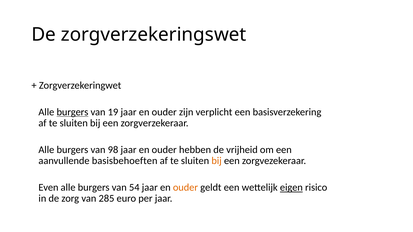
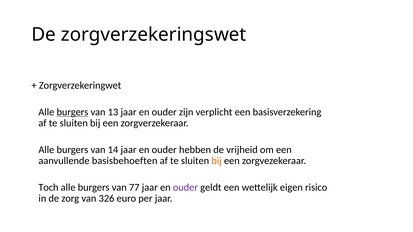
19: 19 -> 13 (113, 112)
98: 98 -> 14 (113, 150)
Even: Even -> Toch (48, 188)
54: 54 -> 77 (134, 188)
ouder colour: orange -> purple (185, 188)
eigen underline: present -> none (291, 188)
285: 285 -> 326 (106, 199)
